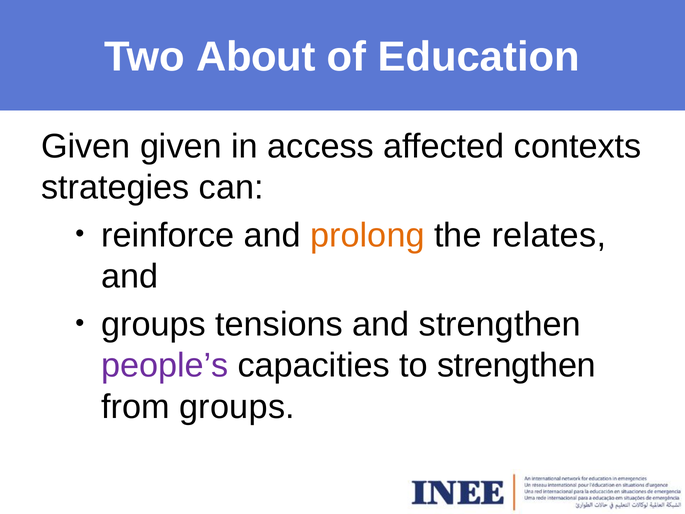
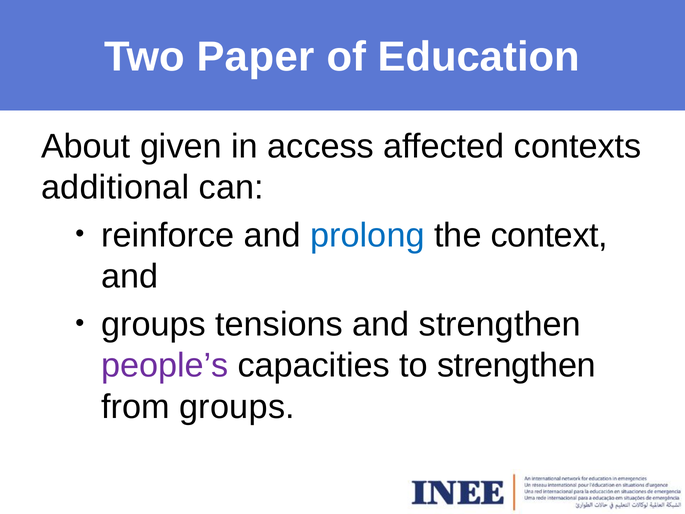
About: About -> Paper (256, 57)
Given: Given -> About (86, 146)
strategies: strategies -> additional (115, 187)
prolong colour: orange -> blue (368, 235)
relates: relates -> context (549, 235)
